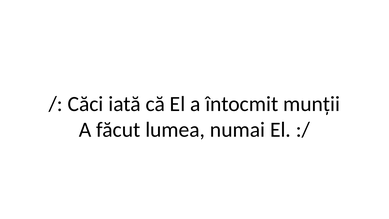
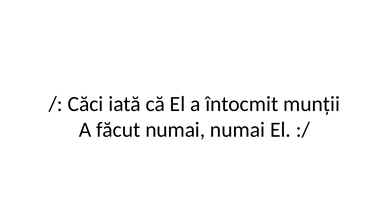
făcut lumea: lumea -> numai (175, 130)
